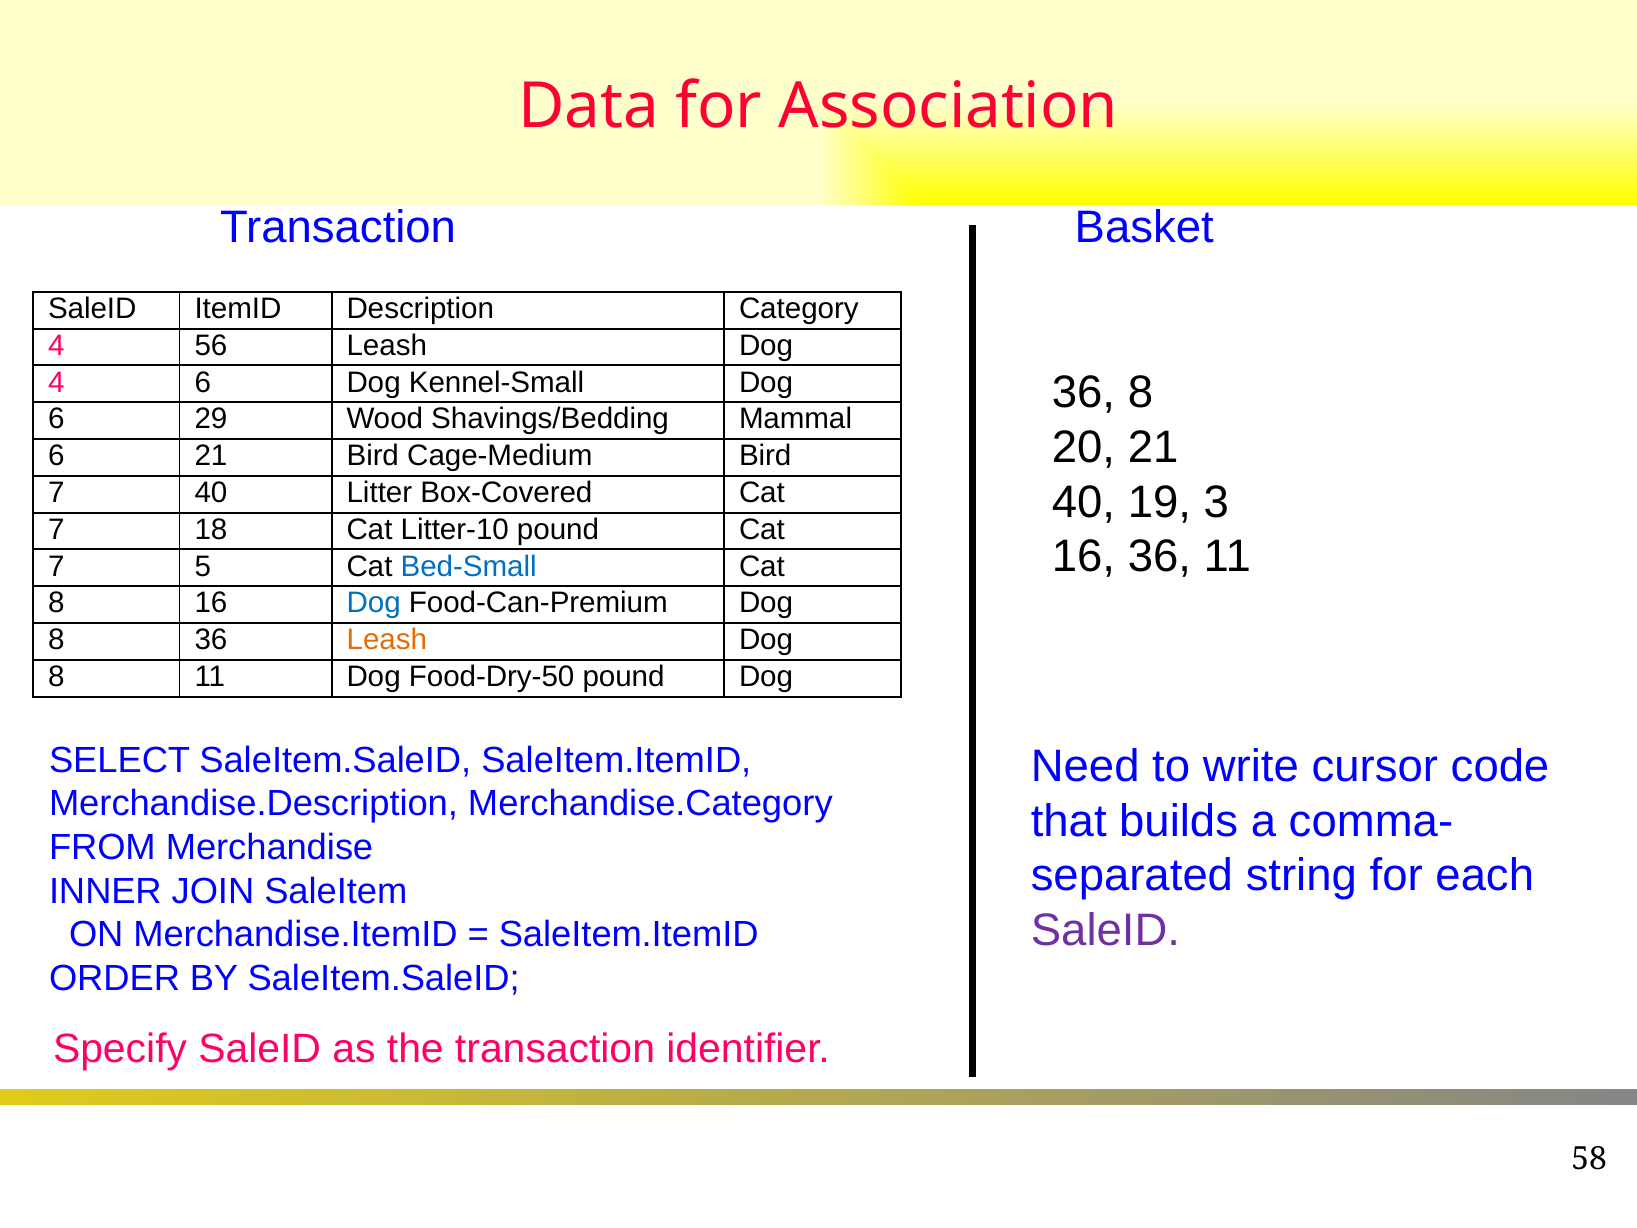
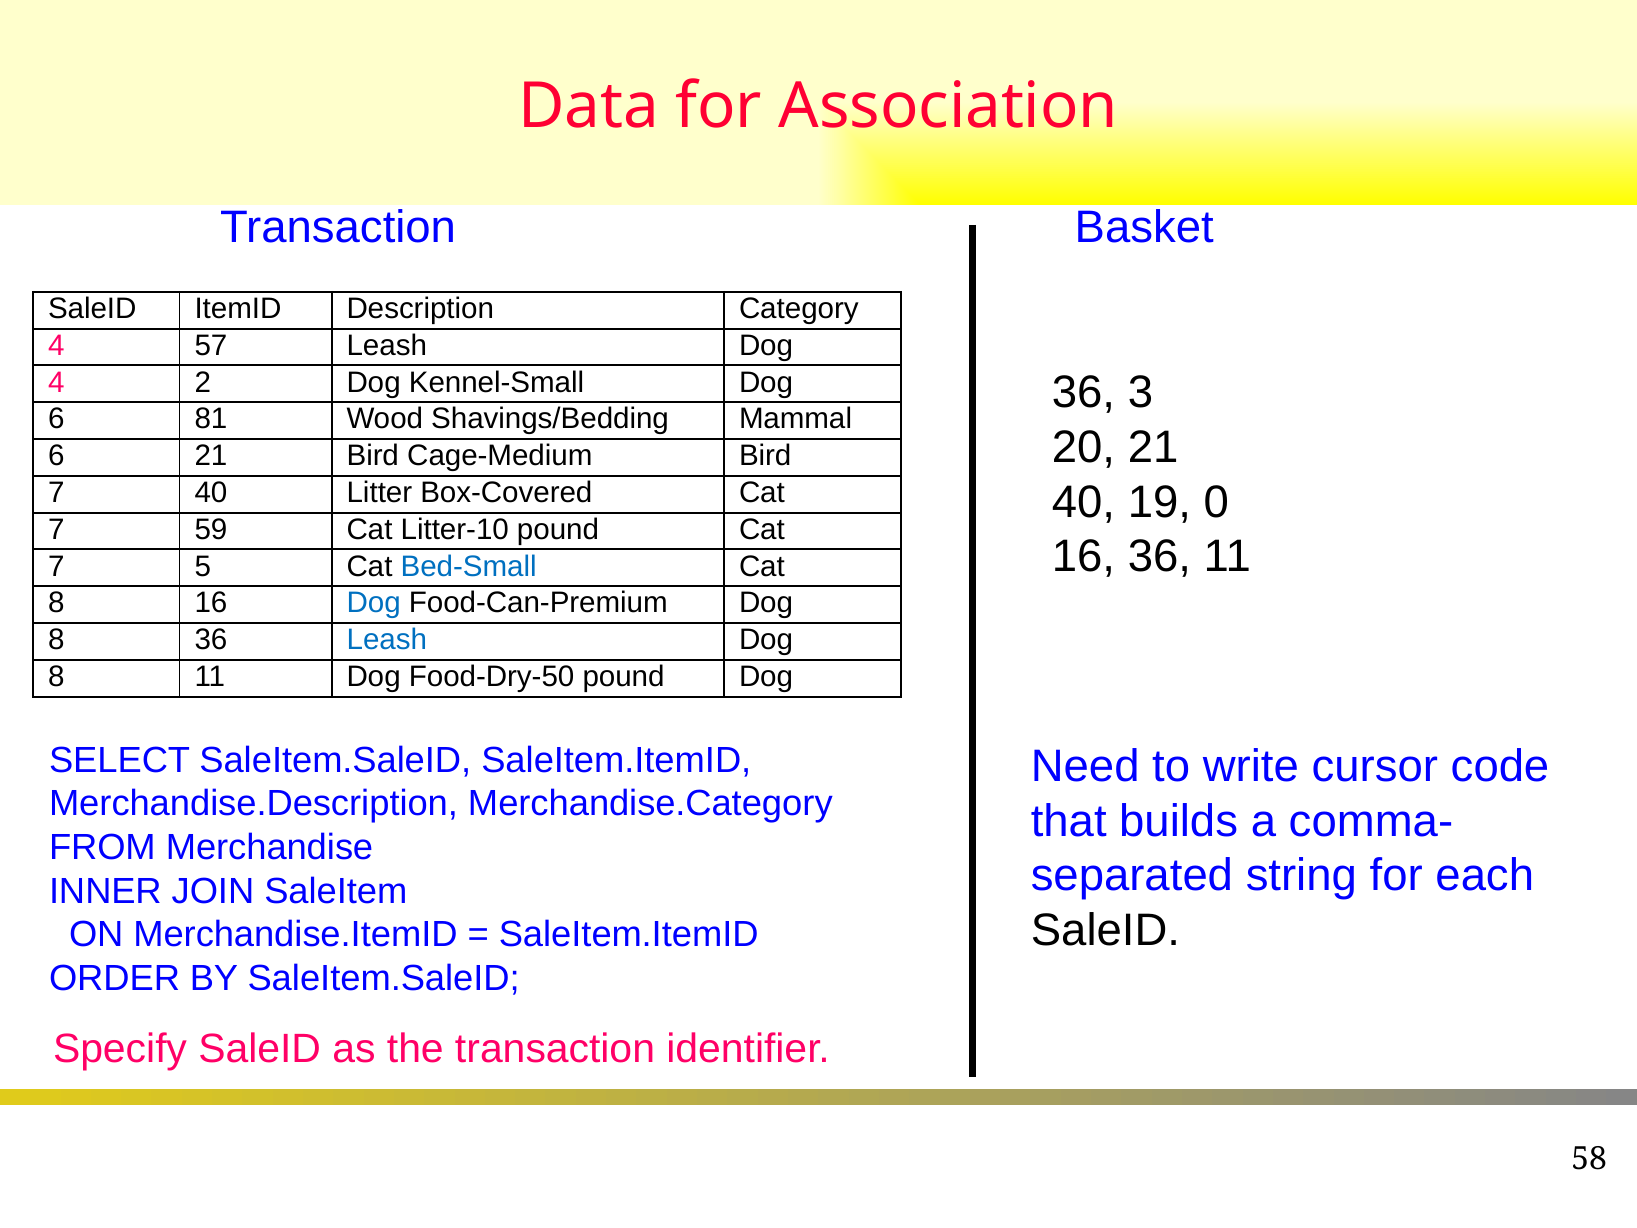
56: 56 -> 57 (211, 345)
4 6: 6 -> 2 (203, 382)
36 8: 8 -> 3 (1140, 393)
29: 29 -> 81 (211, 419)
3: 3 -> 0 (1216, 502)
18: 18 -> 59 (211, 529)
Leash colour: orange -> blue (387, 640)
SaleID colour: purple -> black (1105, 930)
